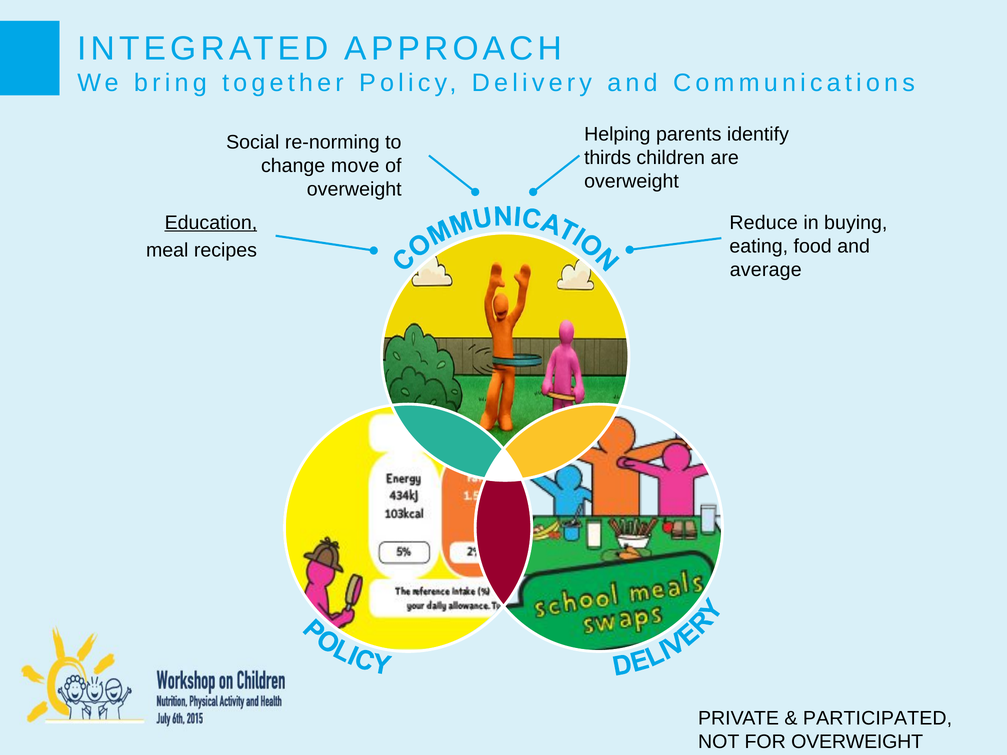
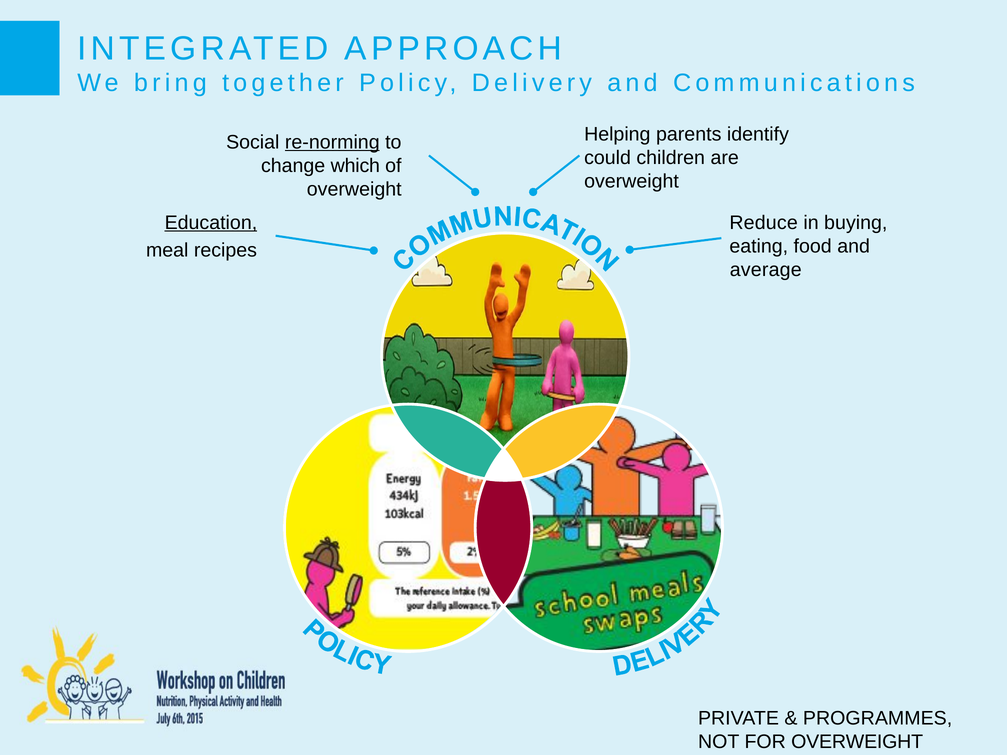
re-norming underline: none -> present (332, 142)
thirds: thirds -> could (608, 158)
move: move -> which (355, 166)
PARTICIPATED: PARTICIPATED -> PROGRAMMES (878, 719)
